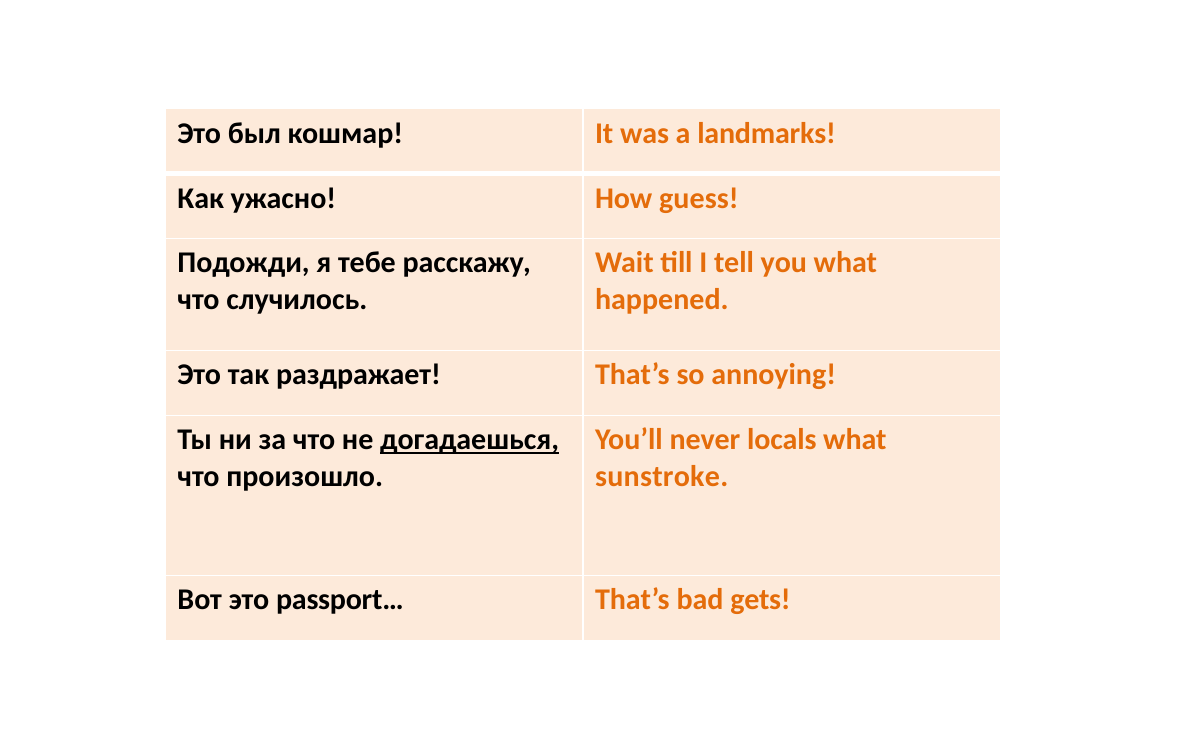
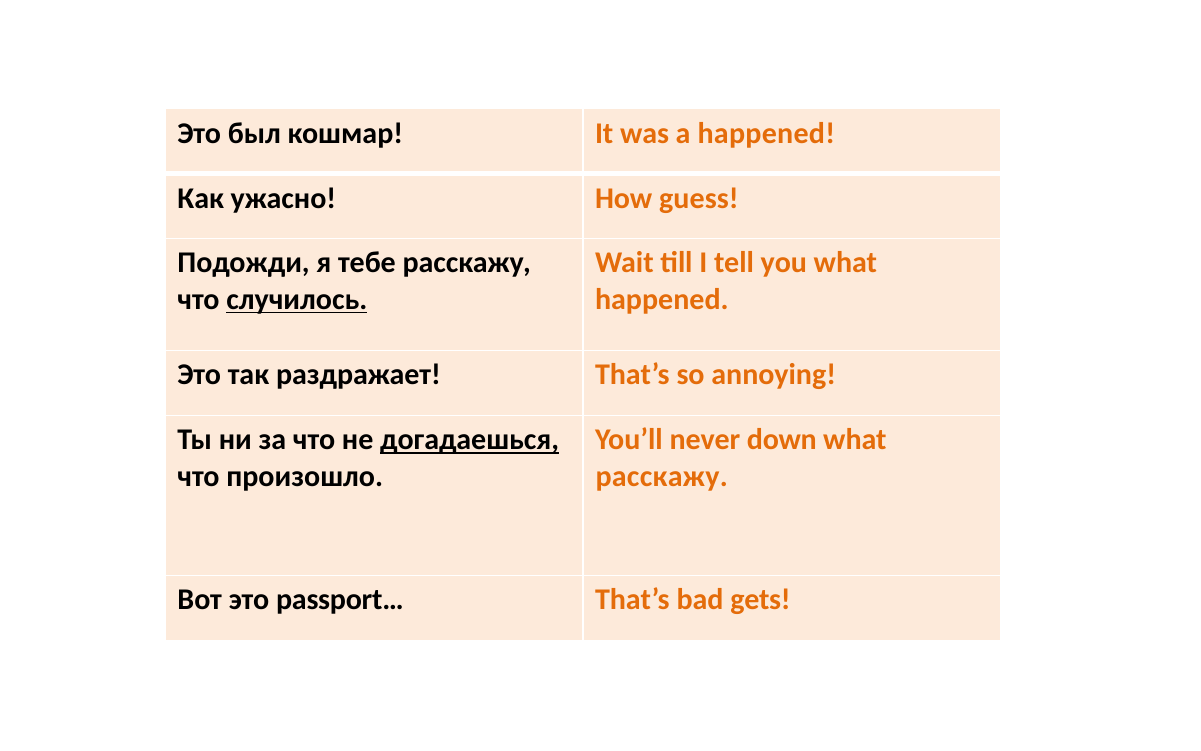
a landmarks: landmarks -> happened (766, 133)
случилось underline: none -> present (297, 300)
locals: locals -> down (782, 440)
sunstroke: sunstroke -> расскажу (662, 476)
